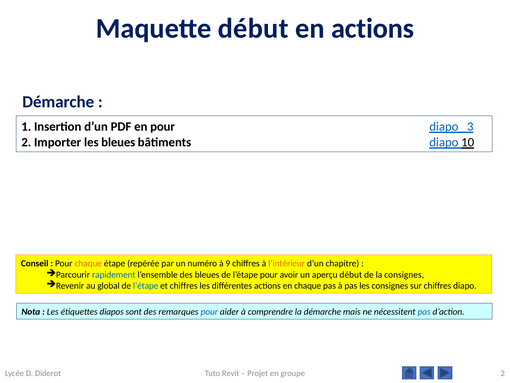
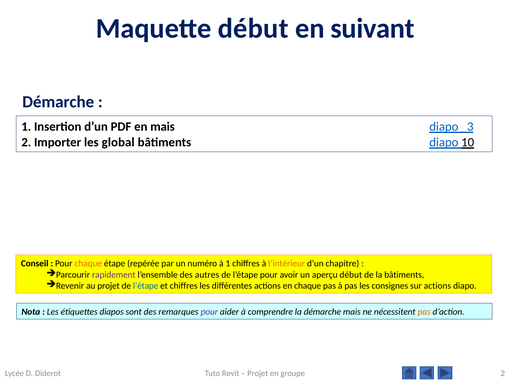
en actions: actions -> suivant (373, 28)
en pour: pour -> mais (163, 127)
les bleues: bleues -> global (118, 142)
à 9: 9 -> 1 (228, 263)
rapidement colour: blue -> purple (114, 274)
des bleues: bleues -> autres (207, 274)
la consignes: consignes -> bâtiments (404, 274)
au global: global -> projet (109, 285)
sur chiffres: chiffres -> actions (437, 285)
pour colour: blue -> purple (209, 311)
pas colour: blue -> orange (424, 311)
